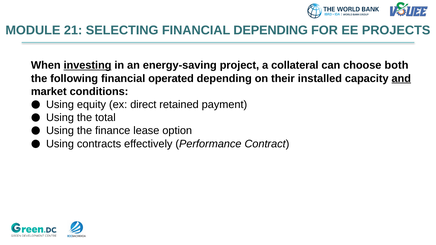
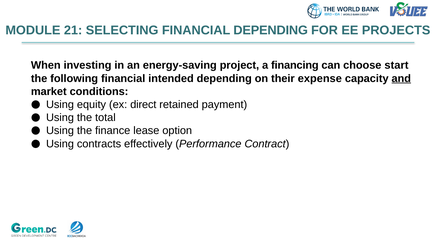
investing underline: present -> none (87, 65)
collateral: collateral -> financing (295, 65)
both: both -> start (396, 65)
operated: operated -> intended (171, 78)
installed: installed -> expense (320, 78)
